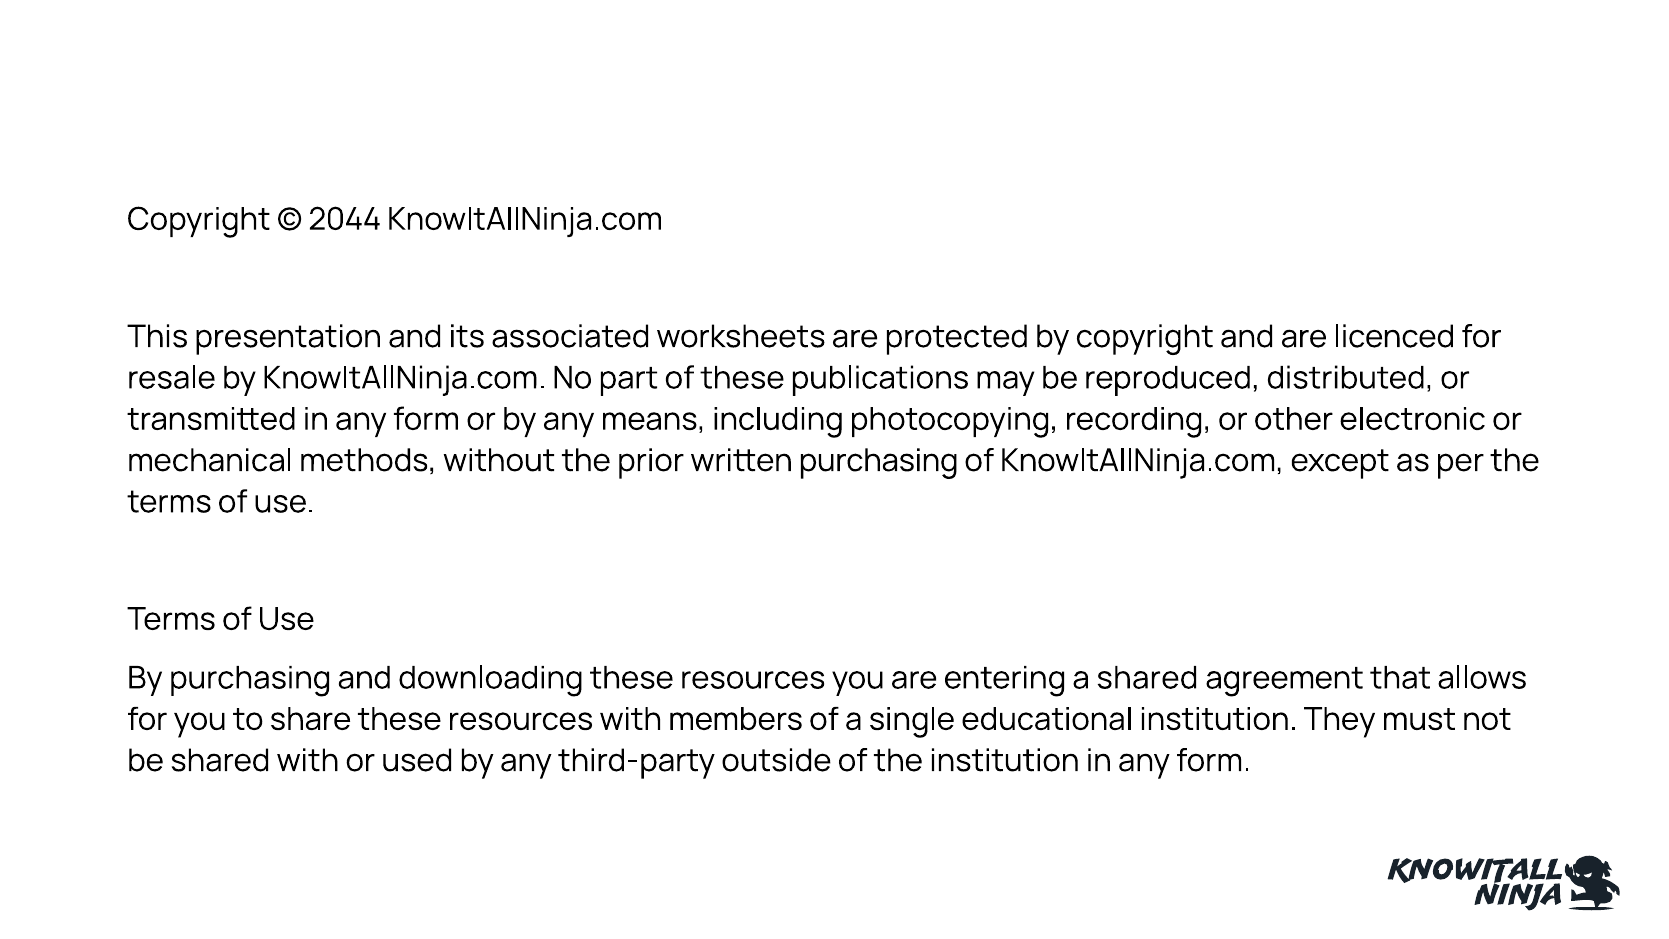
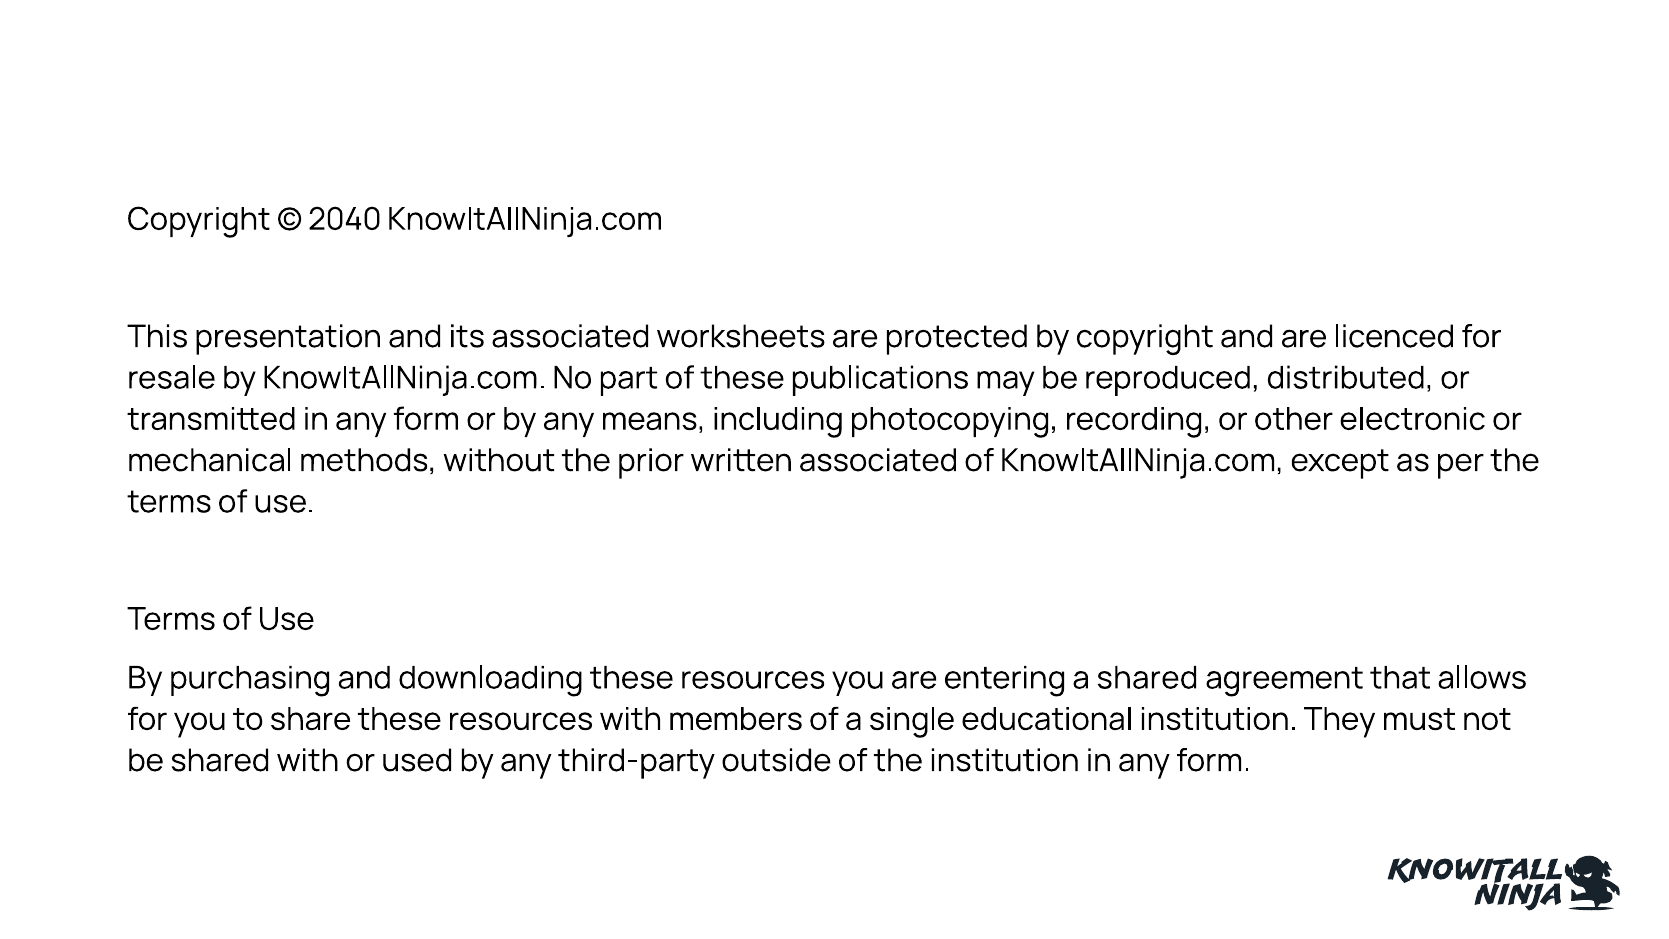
2044: 2044 -> 2040 (345, 219)
written purchasing: purchasing -> associated (879, 461)
